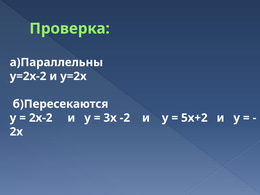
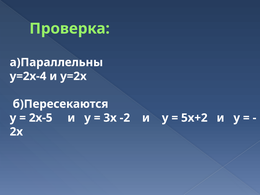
у=2х-2: у=2х-2 -> у=2х-4 (28, 76)
2х-2: 2х-2 -> 2х-5 (41, 118)
